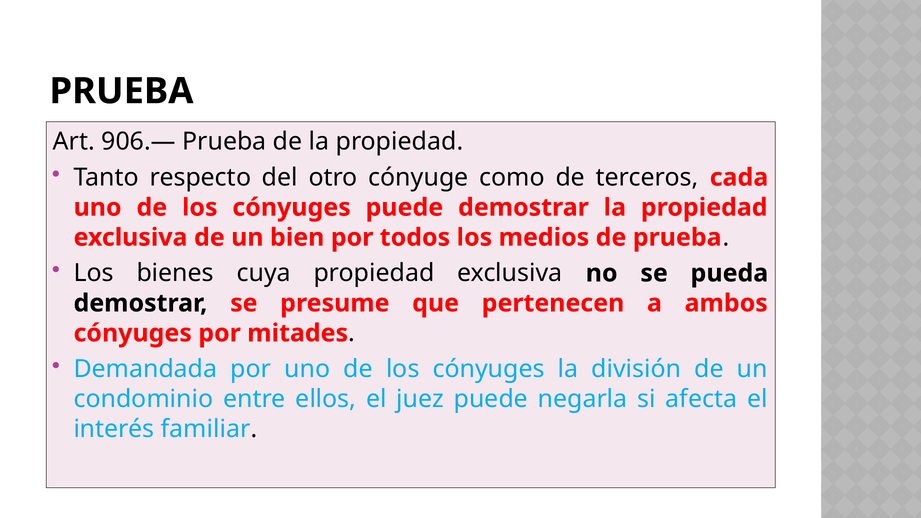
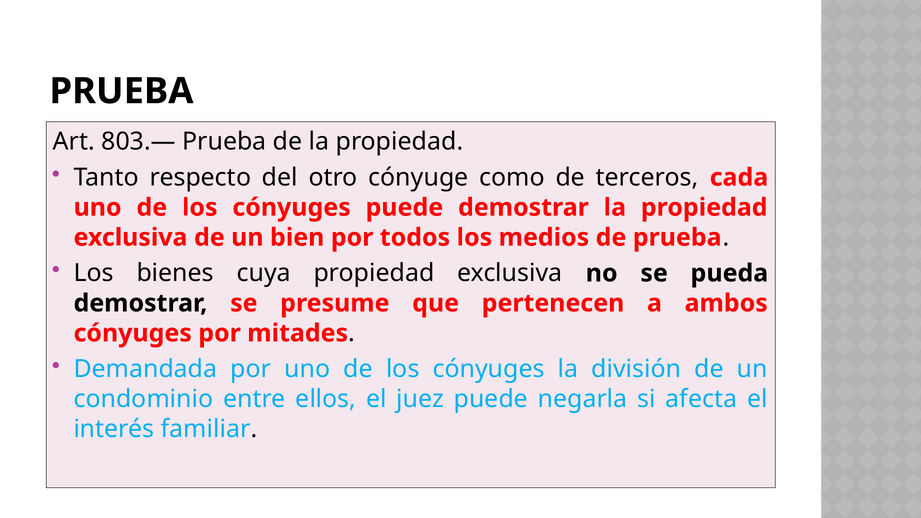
906.—: 906.— -> 803.— (138, 142)
